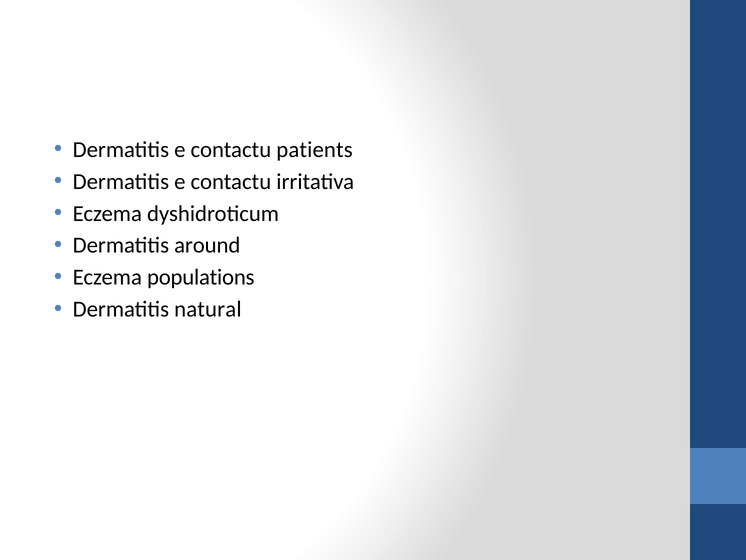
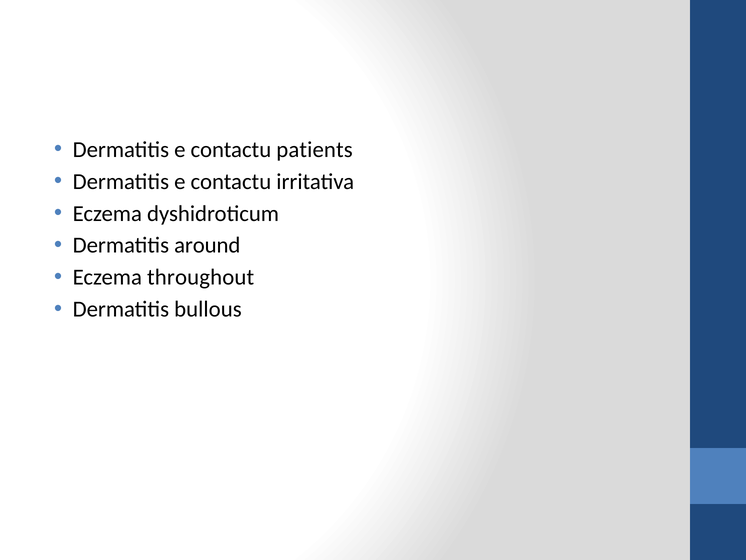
populations: populations -> throughout (201, 277)
natural: natural -> bullous (208, 309)
